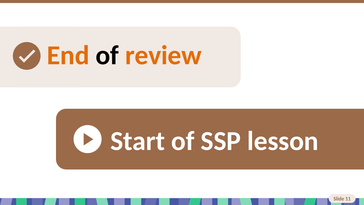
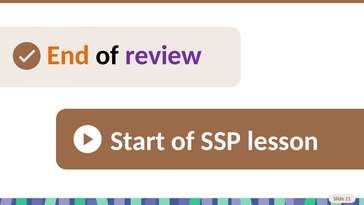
review colour: orange -> purple (163, 55)
